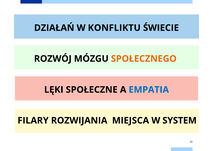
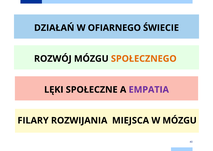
KONFLIKTU: KONFLIKTU -> OFIARNEGO (114, 28)
EMPATIA colour: blue -> purple (149, 89)
W SYSTEM: SYSTEM -> MÓZGU (180, 120)
